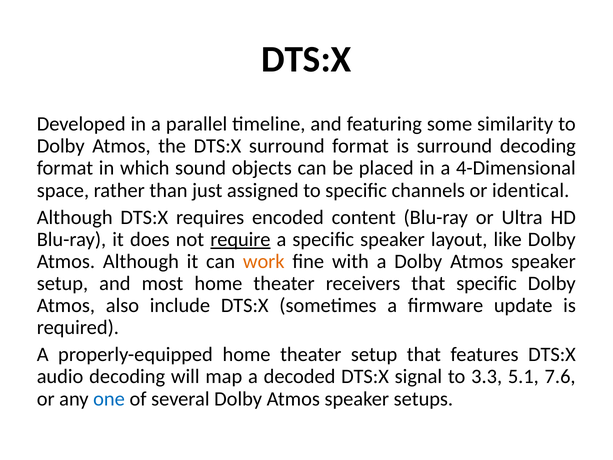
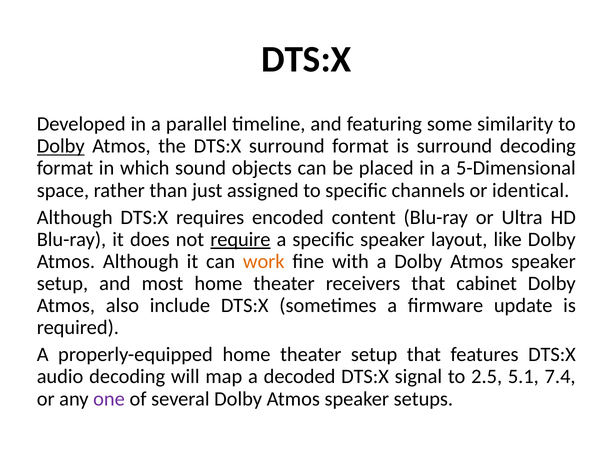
Dolby underline: none -> present (61, 146)
4-Dimensional: 4-Dimensional -> 5-Dimensional (516, 168)
that specific: specific -> cabinet (487, 283)
3.3: 3.3 -> 2.5 (487, 376)
7.6: 7.6 -> 7.4 (560, 376)
one colour: blue -> purple (109, 399)
